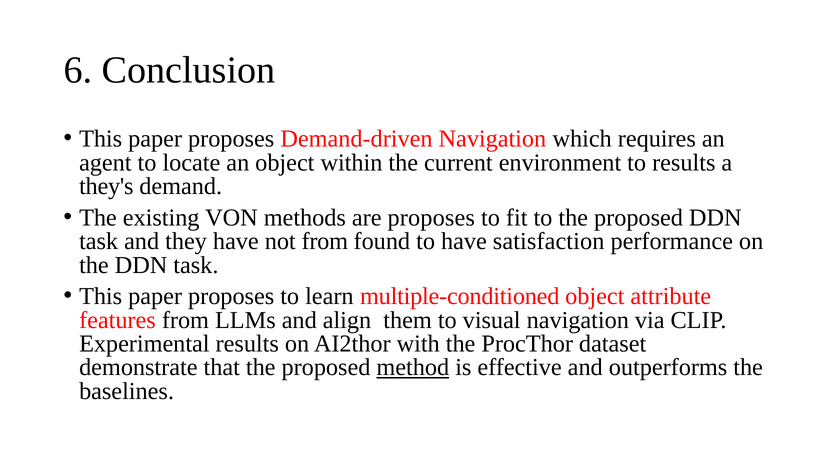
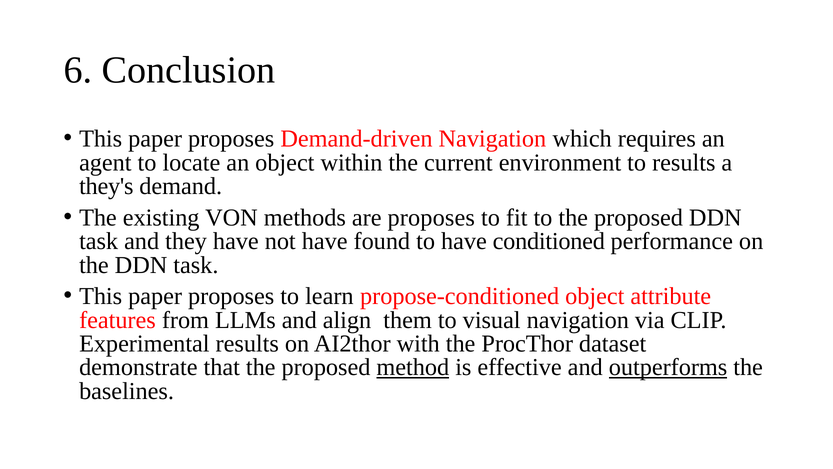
not from: from -> have (325, 241)
satisfaction: satisfaction -> conditioned (549, 241)
multiple-conditioned: multiple-conditioned -> propose-conditioned (460, 296)
outperforms underline: none -> present (668, 367)
